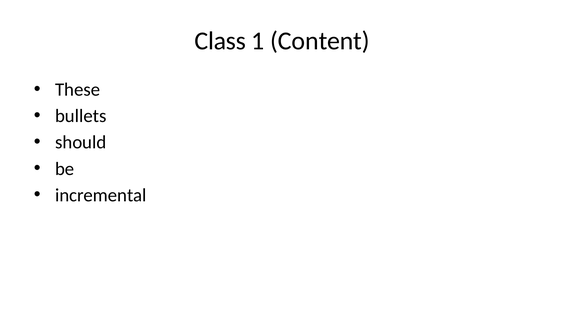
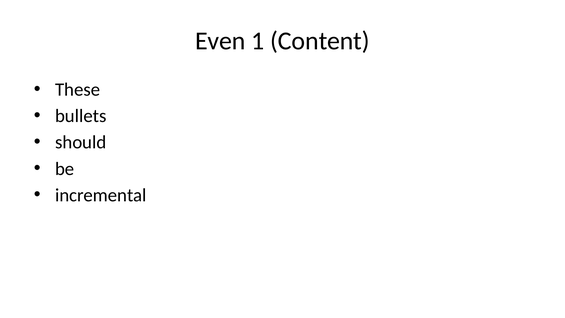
Class: Class -> Even (220, 41)
